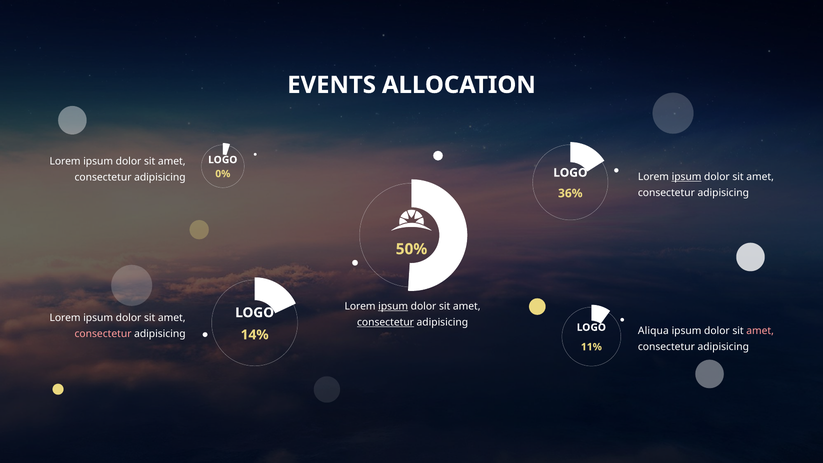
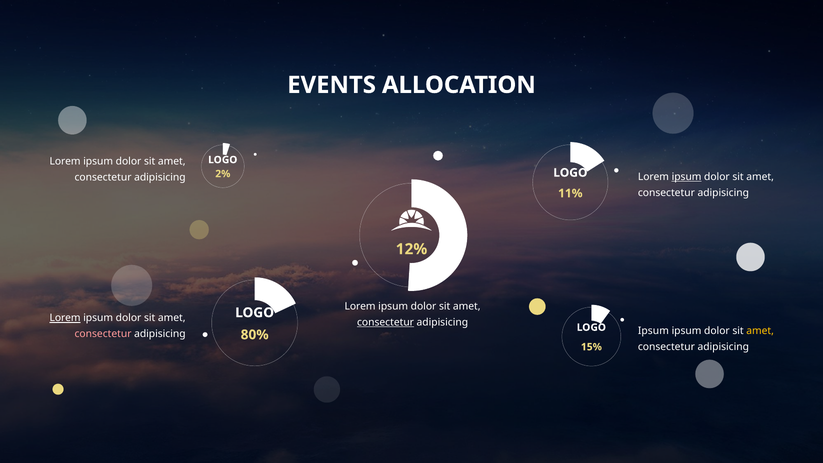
0%: 0% -> 2% (223, 174)
36%: 36% -> 11% (570, 193)
50%: 50% -> 12% (412, 249)
ipsum underline: present -> none (393, 306)
Lorem underline: none -> present (65, 318)
Aliqua: Aliqua -> Ipsum (653, 331)
amet colour: pink -> yellow (760, 331)
14%: 14% -> 80% (255, 335)
11%: 11% -> 15% (591, 347)
